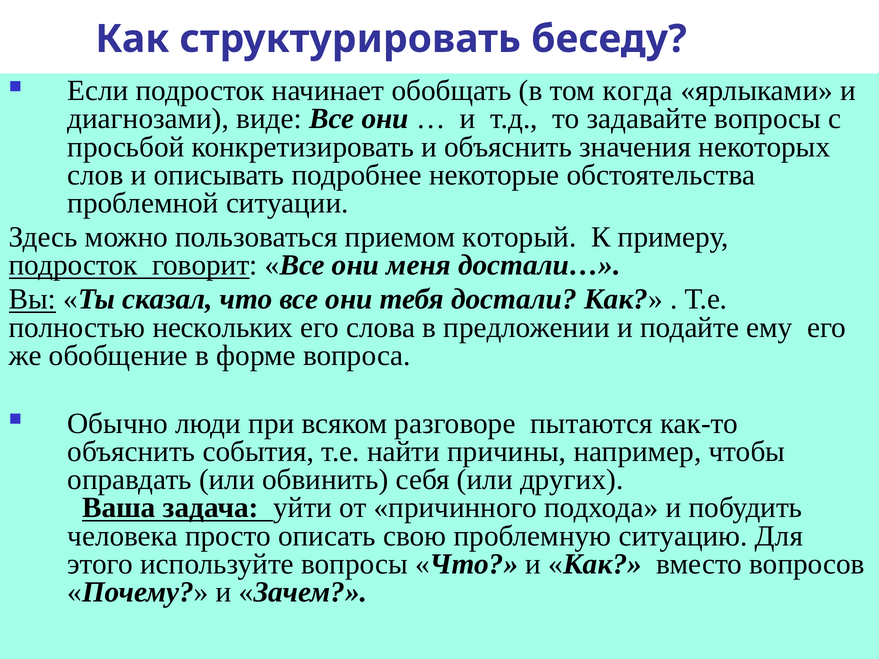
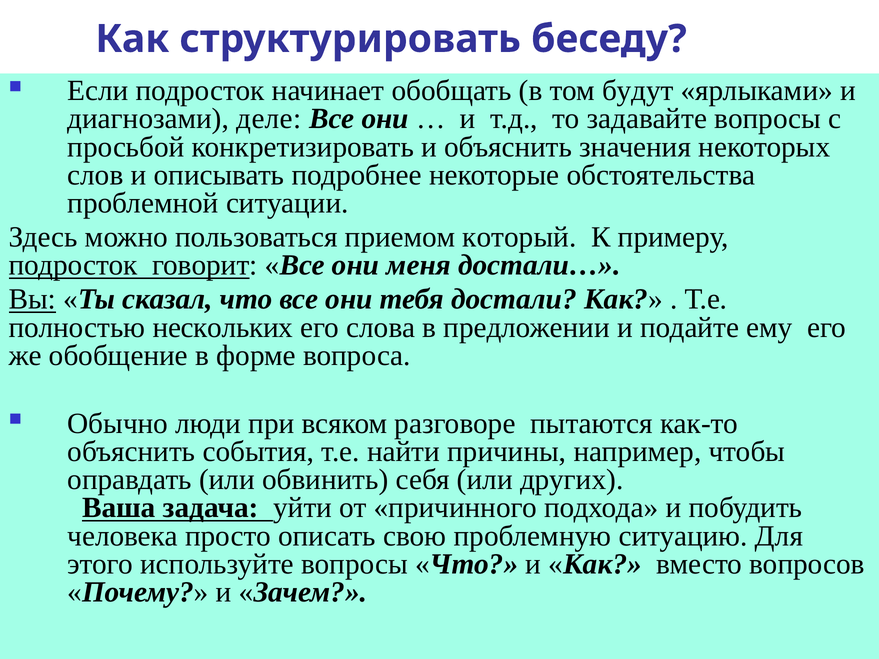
когда: когда -> будут (638, 91)
виде: виде -> деле (269, 119)
